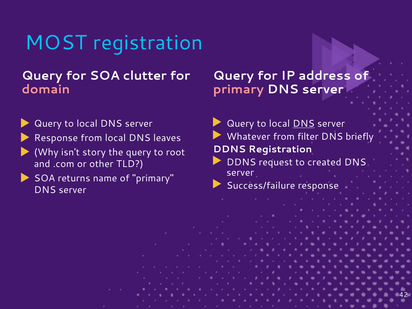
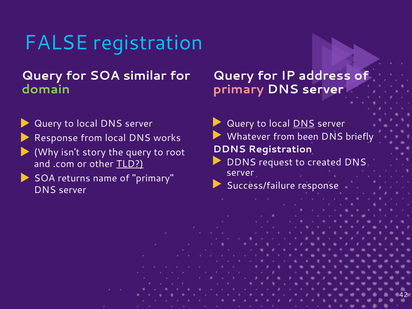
MOST: MOST -> FALSE (56, 43)
clutter: clutter -> similar (145, 76)
domain colour: pink -> light green (46, 89)
filter: filter -> been (308, 136)
leaves: leaves -> works (167, 138)
TLD underline: none -> present (130, 164)
